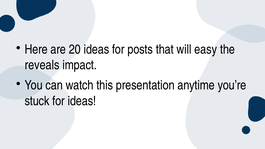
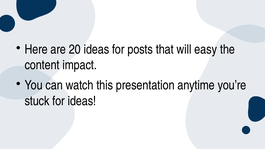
reveals: reveals -> content (42, 65)
